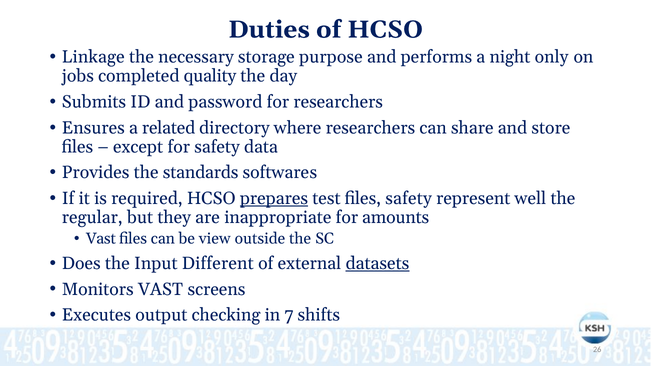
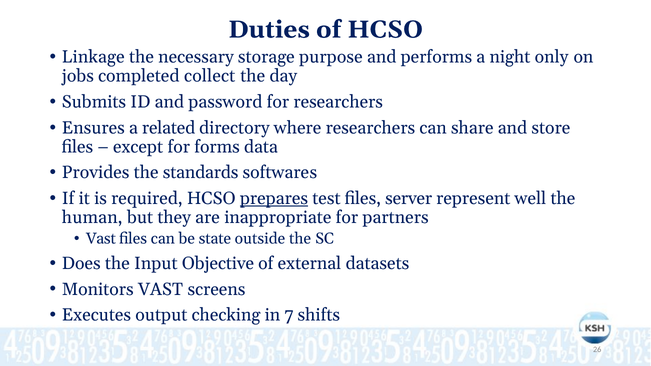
quality: quality -> collect (210, 76)
for safety: safety -> forms (217, 147)
files safety: safety -> server (409, 198)
regular: regular -> human (92, 218)
amounts: amounts -> partners (396, 218)
view: view -> state (215, 239)
Different: Different -> Objective (218, 264)
datasets underline: present -> none (377, 264)
